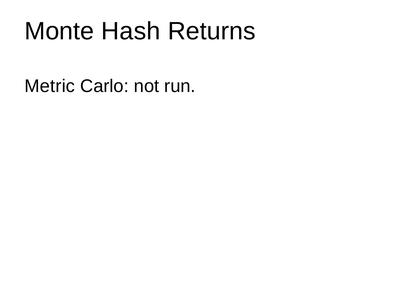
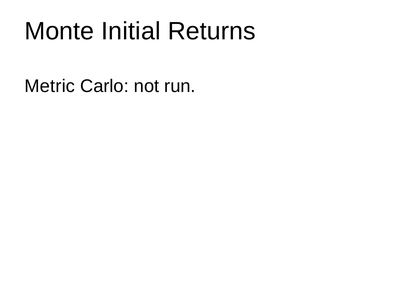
Hash: Hash -> Initial (131, 31)
